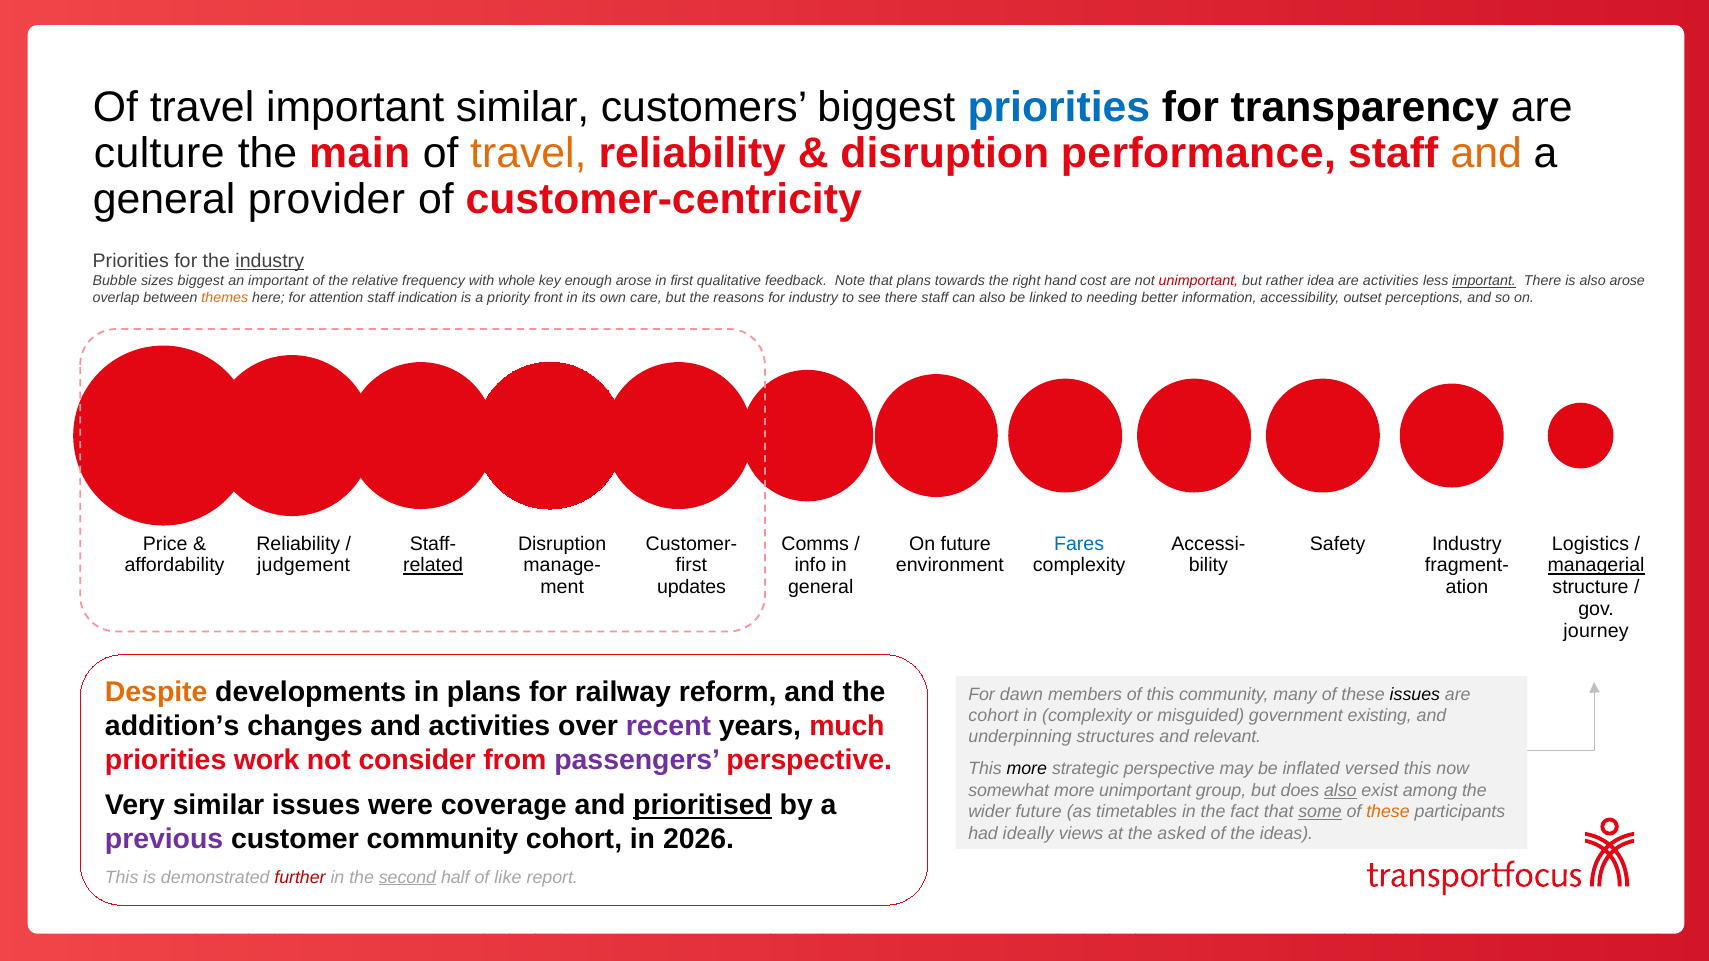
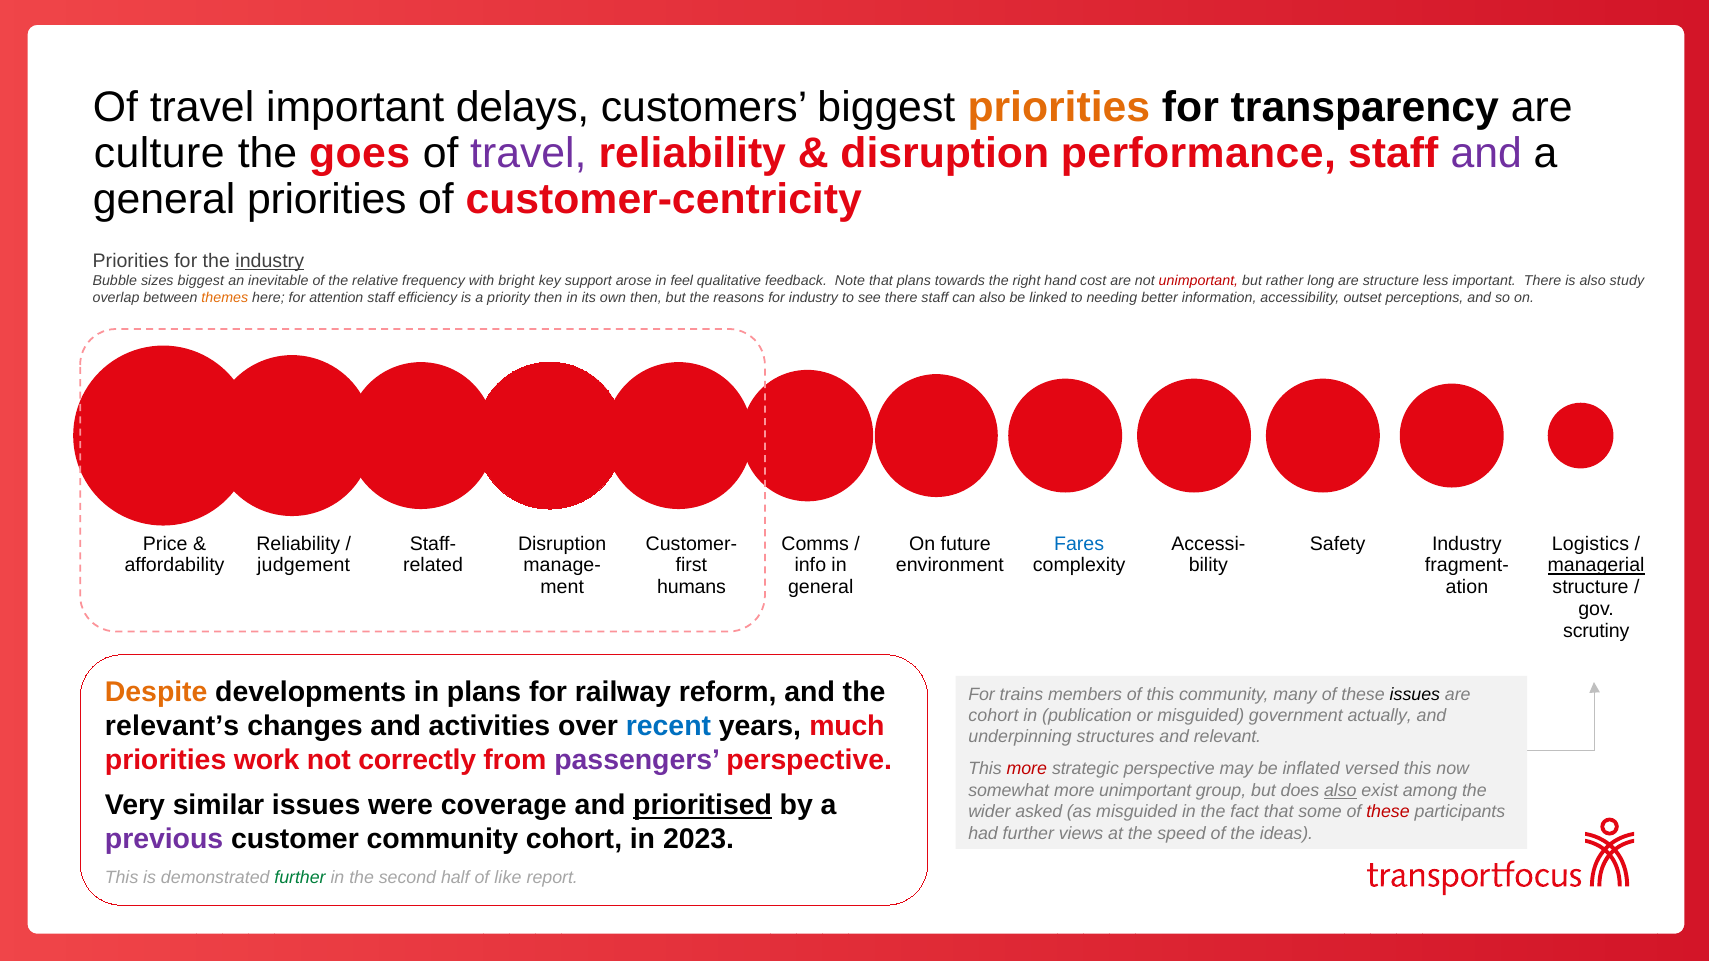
important similar: similar -> delays (523, 108)
priorities colour: blue -> orange (1059, 108)
main: main -> goes (360, 154)
travel colour: orange -> purple (528, 154)
and colour: orange -> purple (1486, 154)
general provider: provider -> priorities (327, 200)
an important: important -> inevitable (278, 281)
whole: whole -> bright (517, 281)
enough: enough -> support (588, 281)
in first: first -> feel (682, 281)
idea: idea -> long (1321, 281)
are activities: activities -> structure (1391, 281)
important underline: present -> none (1484, 281)
also arose: arose -> study (1627, 281)
indication: indication -> efficiency (428, 298)
priority front: front -> then (548, 298)
own care: care -> then (646, 298)
related underline: present -> none (433, 566)
updates: updates -> humans (691, 587)
journey: journey -> scrutiny (1596, 631)
dawn: dawn -> trains (1021, 694)
in complexity: complexity -> publication (1087, 716)
existing: existing -> actually (1380, 716)
addition’s: addition’s -> relevant’s (172, 727)
recent colour: purple -> blue (668, 727)
consider: consider -> correctly (417, 761)
more colour: black -> red (1027, 769)
wider future: future -> asked (1039, 812)
as timetables: timetables -> misguided (1137, 812)
some underline: present -> none (1320, 812)
these colour: orange -> red (1388, 812)
had ideally: ideally -> further (1028, 833)
asked: asked -> speed (1182, 833)
2026: 2026 -> 2023 (698, 840)
further colour: red -> green (300, 878)
second underline: present -> none (407, 878)
